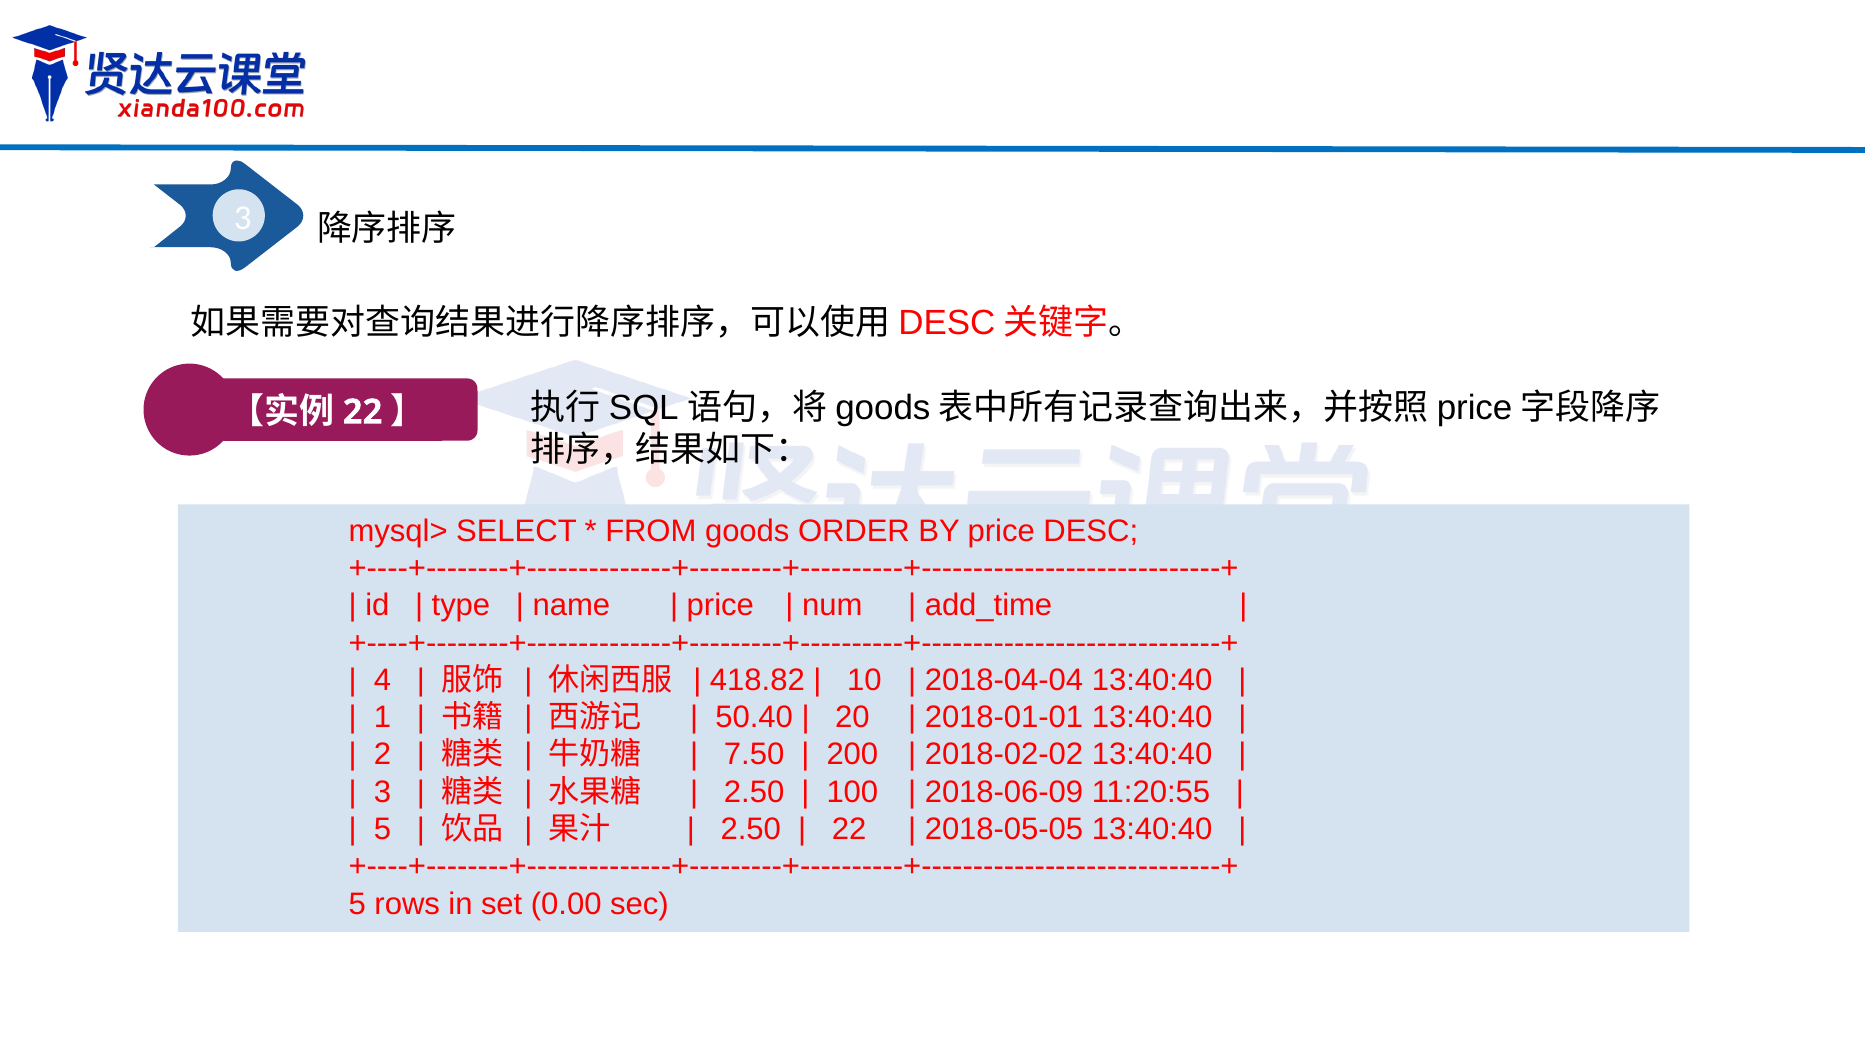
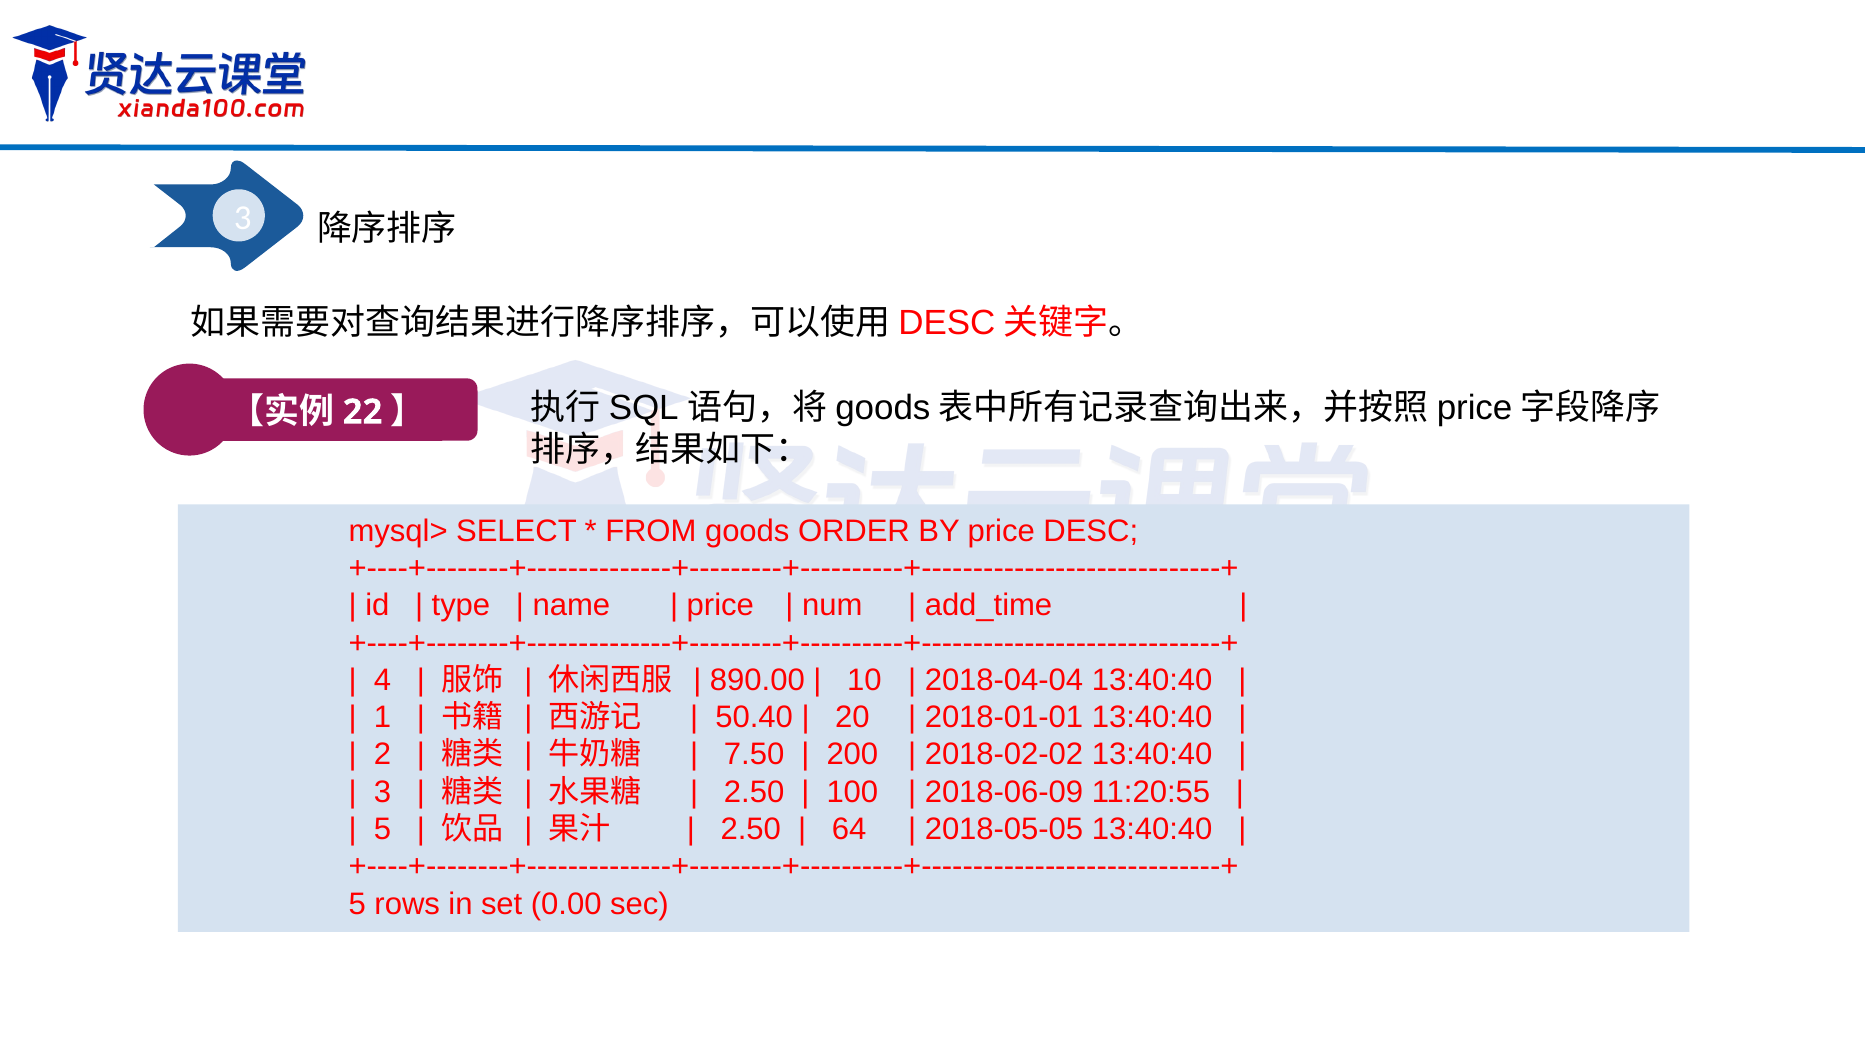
418.82: 418.82 -> 890.00 (757, 680)
22: 22 -> 64 (849, 829)
